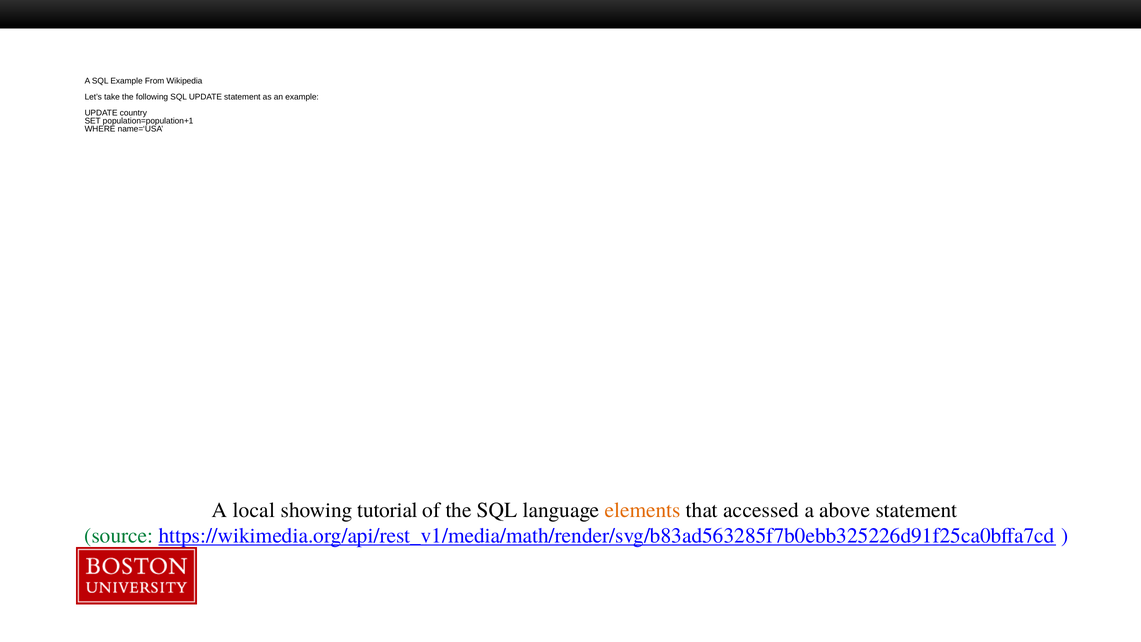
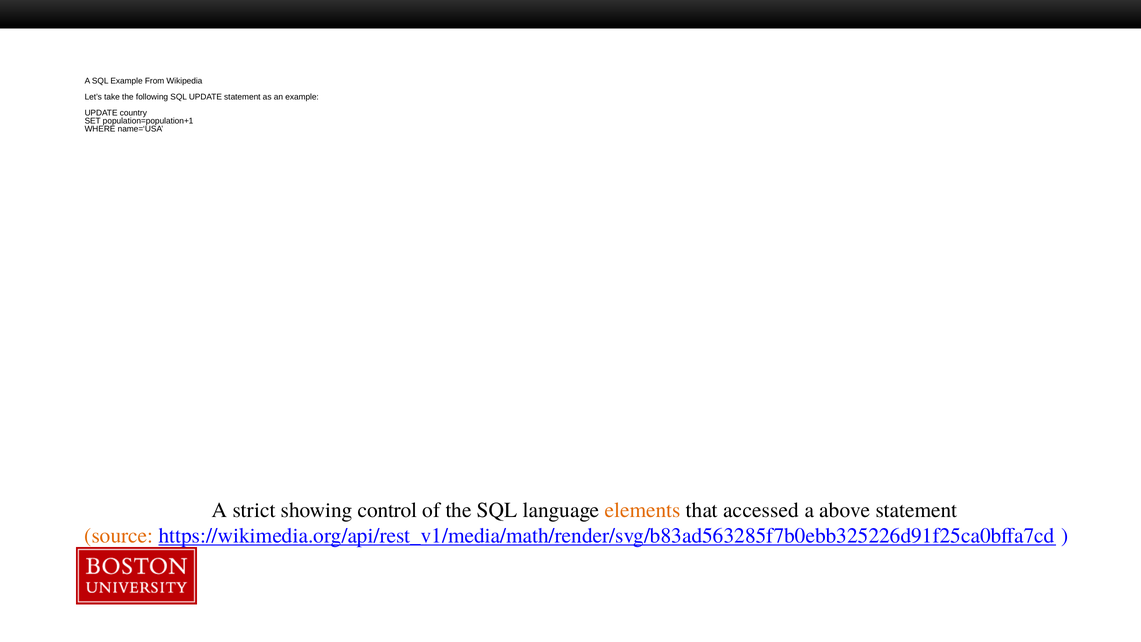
local: local -> strict (254, 510)
tutorial: tutorial -> control (388, 510)
source colour: green -> orange (119, 536)
